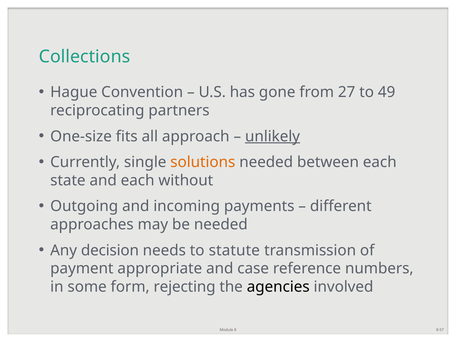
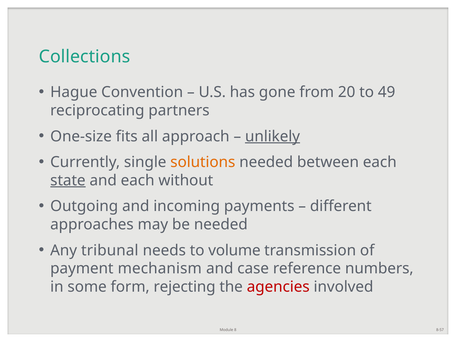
27: 27 -> 20 (347, 92)
state underline: none -> present (68, 180)
decision: decision -> tribunal (110, 250)
statute: statute -> volume (234, 250)
appropriate: appropriate -> mechanism (160, 269)
agencies colour: black -> red (278, 287)
